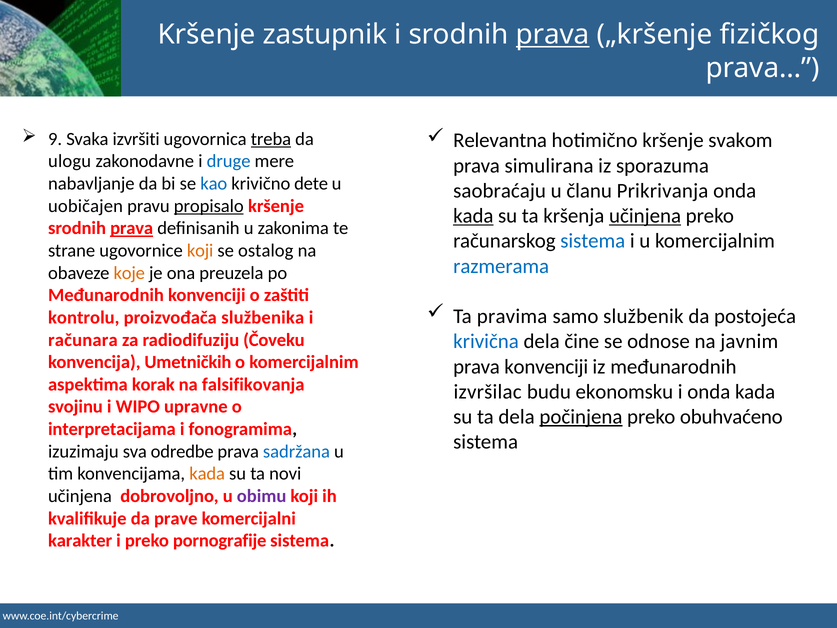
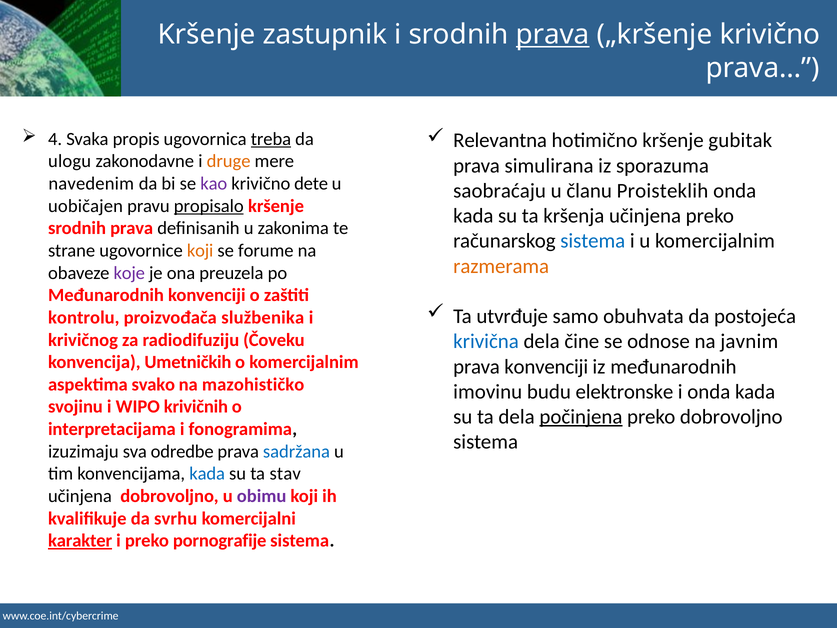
„kršenje fizičkog: fizičkog -> krivično (770, 35)
9: 9 -> 4 (55, 139)
izvršiti: izvršiti -> propis (136, 139)
svakom: svakom -> gubitak (740, 140)
druge colour: blue -> orange (229, 161)
nabavljanje: nabavljanje -> navedenim (91, 184)
kao colour: blue -> purple (214, 184)
Prikrivanja: Prikrivanja -> Proisteklih (663, 191)
kada underline: present -> none (473, 216)
učinjena underline: present -> none (645, 216)
prava underline: present -> none (132, 228)
ostalog: ostalog -> forume (266, 251)
razmerama colour: blue -> orange (501, 266)
koje colour: orange -> purple (129, 273)
pravima: pravima -> utvrđuje (512, 316)
službenik: službenik -> obuhvata (643, 316)
računara: računara -> krivičnog (83, 340)
korak: korak -> svako (153, 384)
falsifikovanja: falsifikovanja -> mazohističko (253, 384)
izvršilac: izvršilac -> imovinu (488, 392)
ekonomsku: ekonomsku -> elektronske (624, 392)
upravne: upravne -> krivičnih (196, 407)
preko obuhvaćeno: obuhvaćeno -> dobrovoljno (731, 417)
kada colour: orange -> blue (207, 474)
novi: novi -> stav (285, 474)
prave: prave -> svrhu (176, 518)
karakter underline: none -> present (80, 541)
